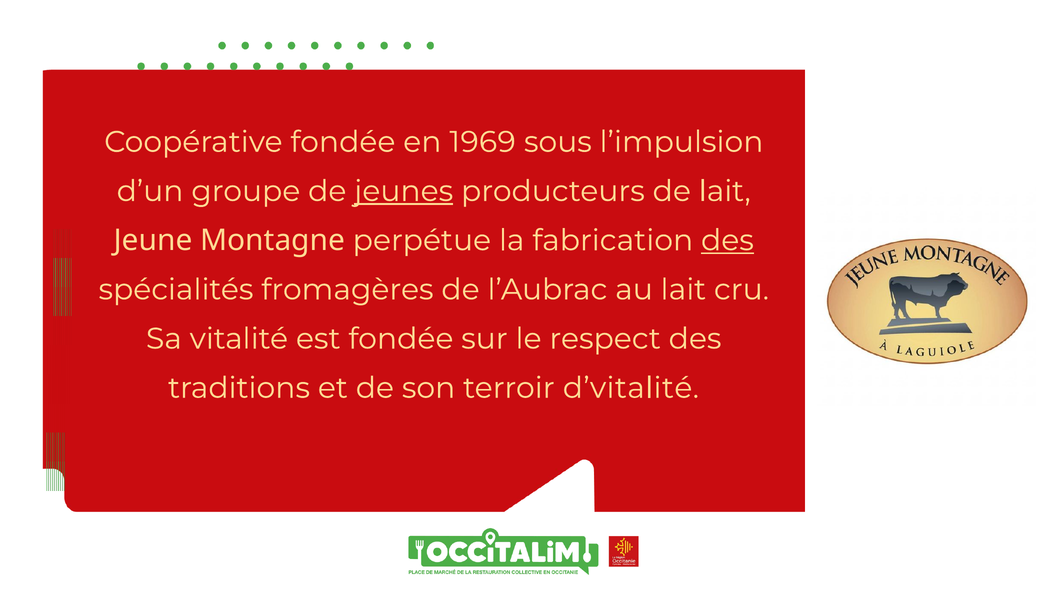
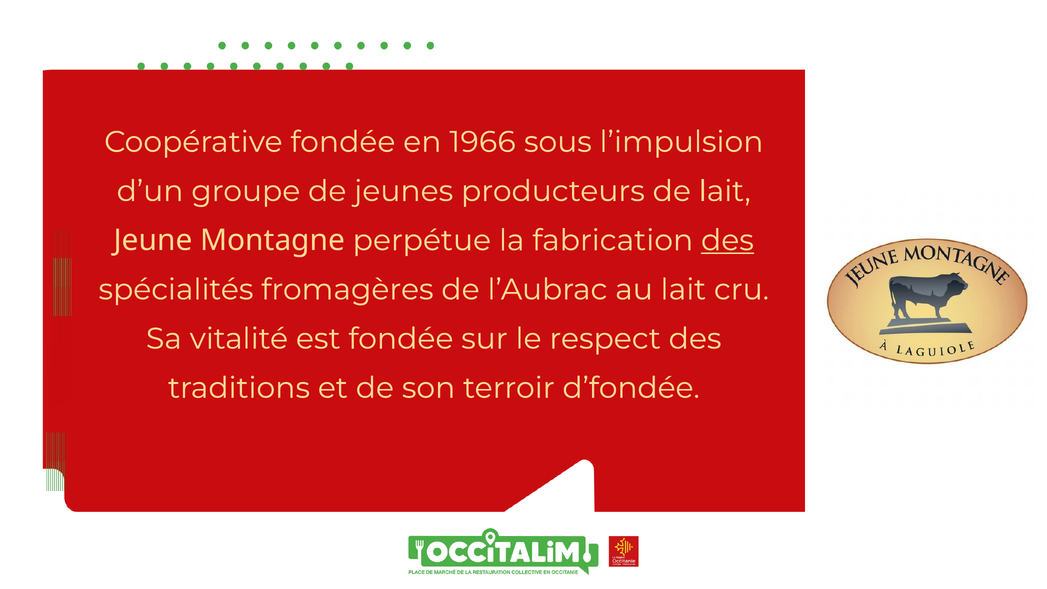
1969: 1969 -> 1966 (483, 142)
jeunes underline: present -> none (404, 191)
d’vitalité: d’vitalité -> d’fondée (631, 388)
